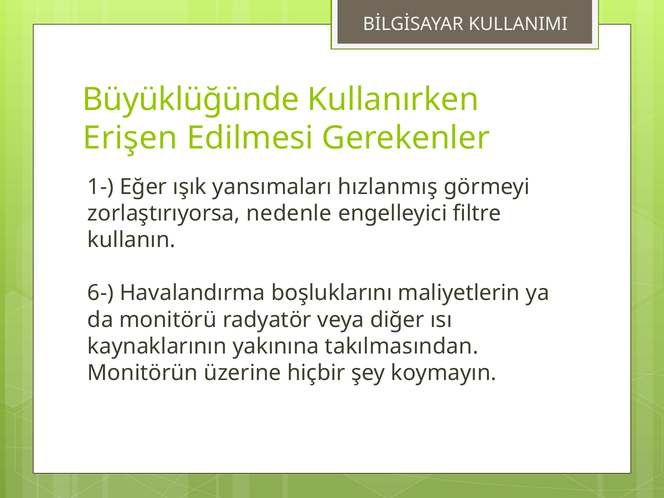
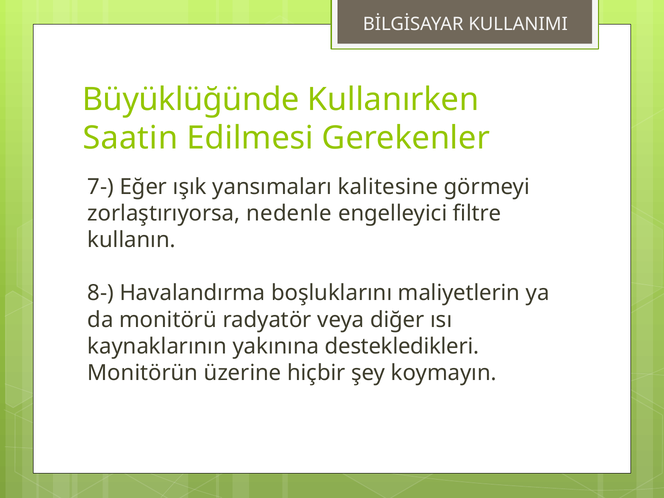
Erişen: Erişen -> Saatin (130, 138)
1-: 1- -> 7- (101, 187)
hızlanmış: hızlanmış -> kalitesine (388, 187)
6-: 6- -> 8- (101, 293)
takılmasından: takılmasından -> destekledikleri (402, 346)
